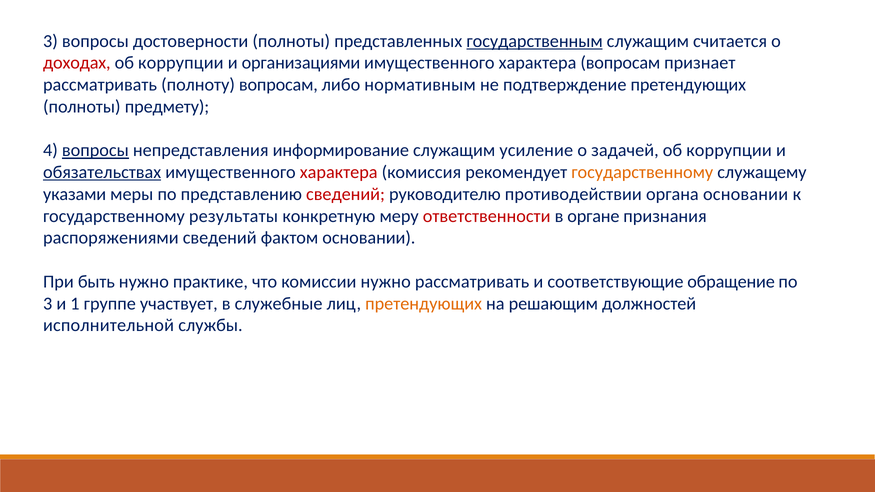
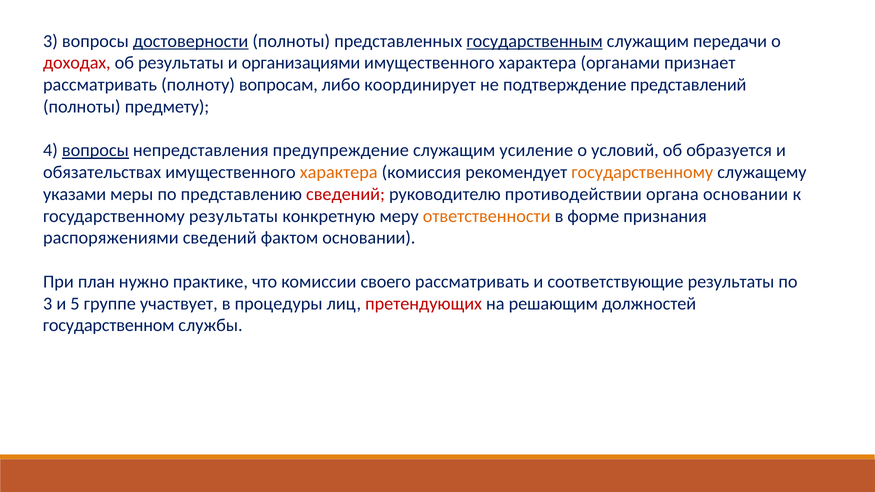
достоверности underline: none -> present (191, 41)
считается: считается -> передачи (730, 41)
коррупции: коррупции -> результаты (181, 63)
характера вопросам: вопросам -> органами (620, 63)
нормативным: нормативным -> координирует (420, 85)
подтверждение претендующих: претендующих -> представлений (688, 85)
информирование: информирование -> предупреждение (341, 150)
задачей: задачей -> условий (625, 150)
коррупции: коррупции -> образуется (729, 150)
обязательствах underline: present -> none (102, 172)
характера colour: red -> orange (339, 172)
ответственности colour: red -> orange (487, 216)
органе: органе -> форме (593, 216)
быть: быть -> план (96, 282)
комиссии нужно: нужно -> своего (386, 282)
соответствующие обращение: обращение -> результаты (731, 282)
1: 1 -> 5 (75, 304)
служебные: служебные -> процедуры (279, 304)
претендующих colour: orange -> red (424, 304)
исполнительной: исполнительной -> государственном (109, 326)
